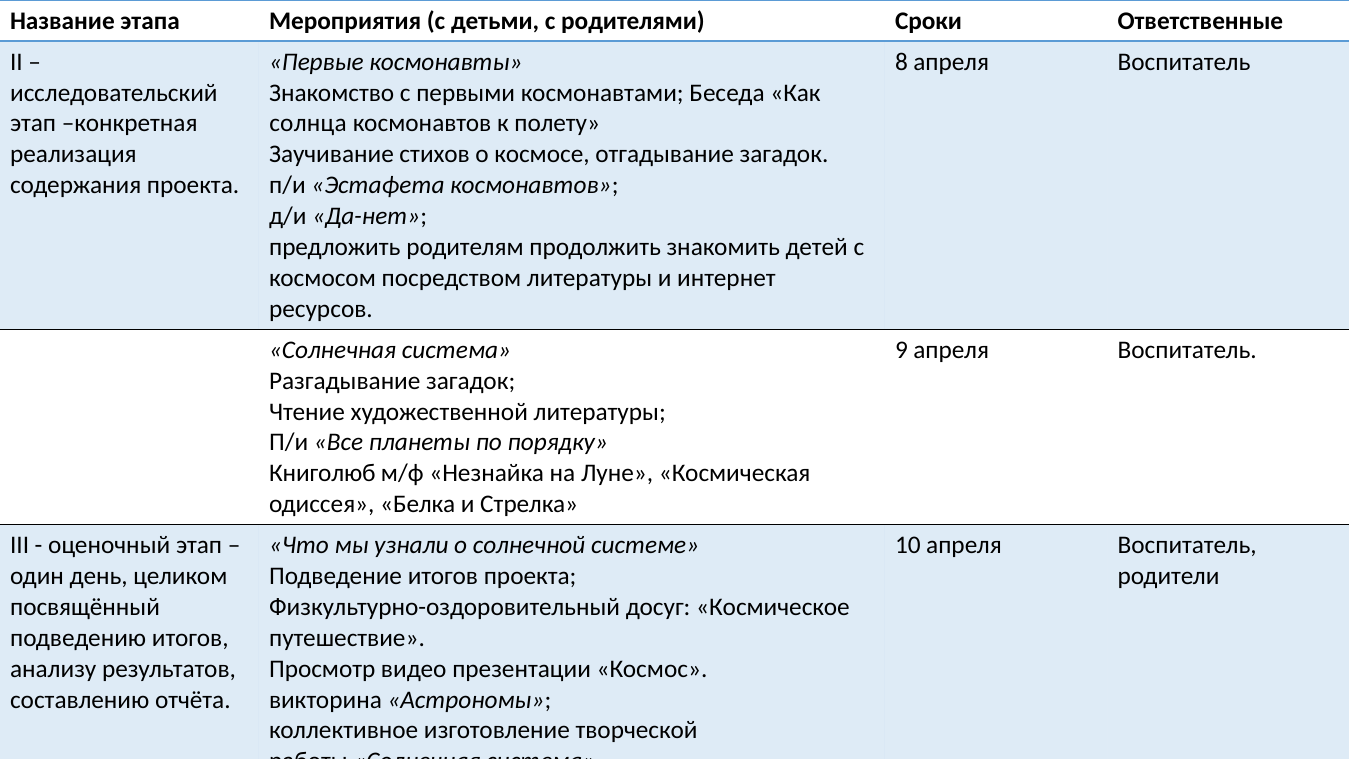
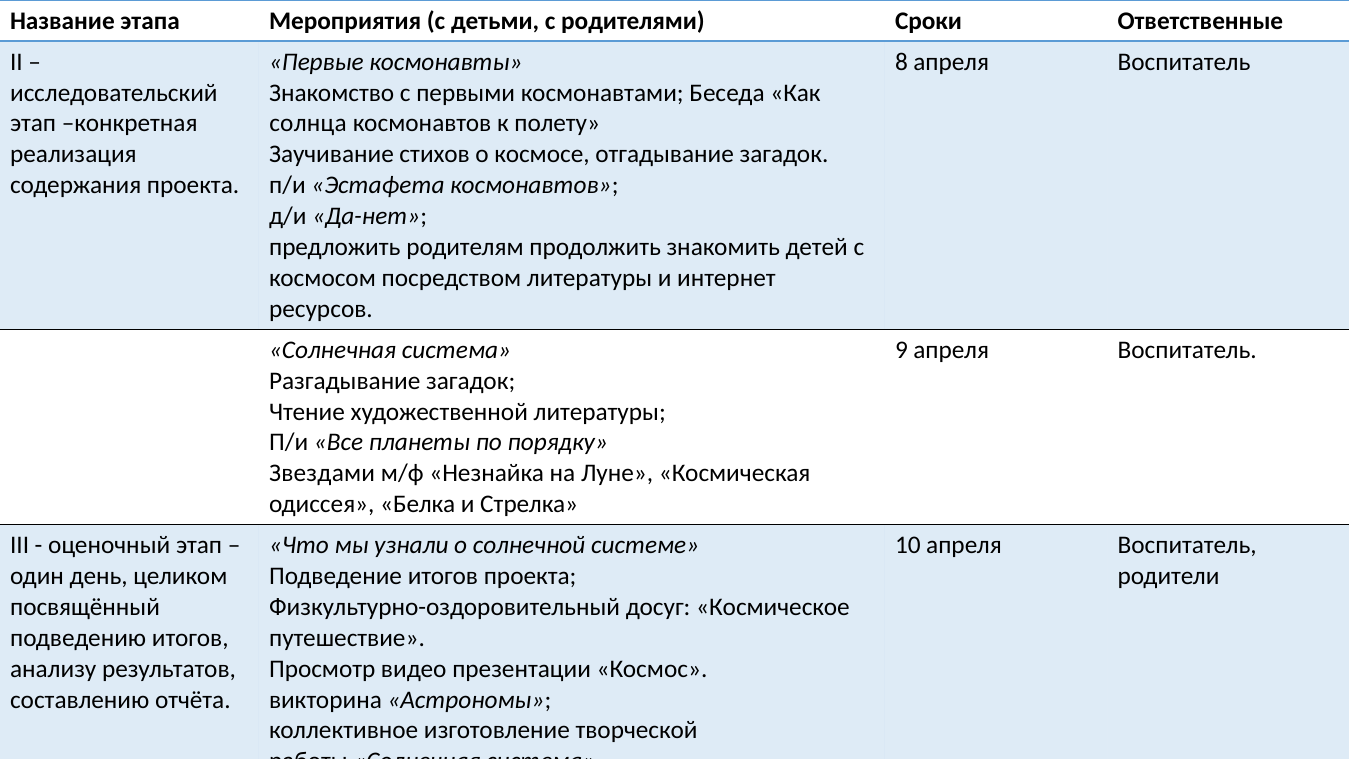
Книголюб: Книголюб -> Звездами (322, 473)
